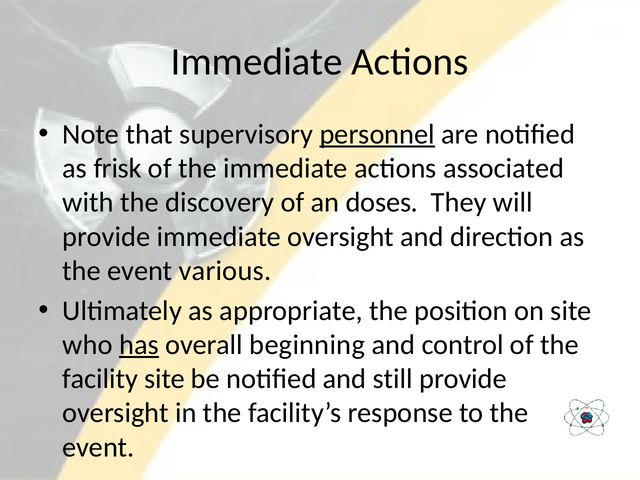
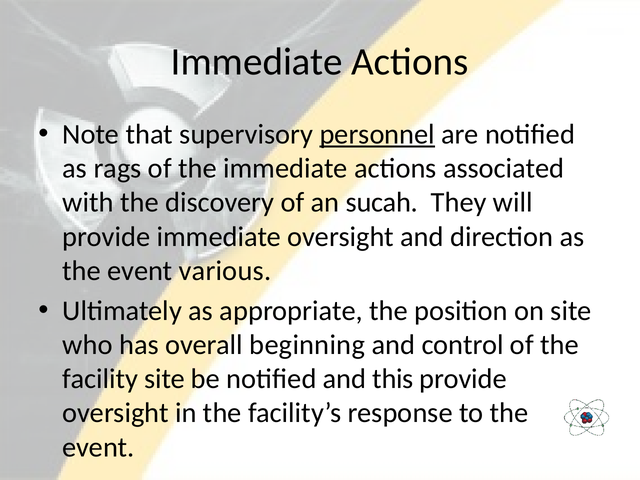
frisk: frisk -> rags (118, 168)
doses: doses -> sucah (382, 203)
has underline: present -> none (139, 345)
still: still -> this (393, 379)
